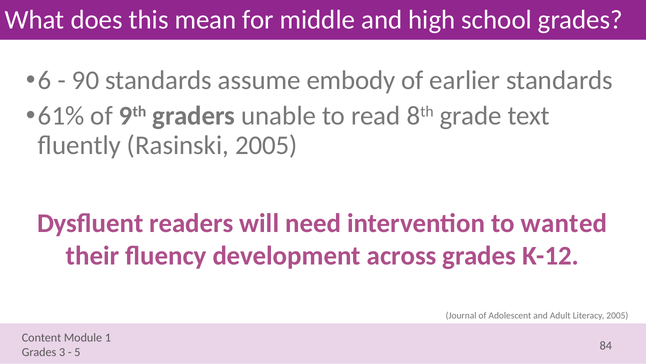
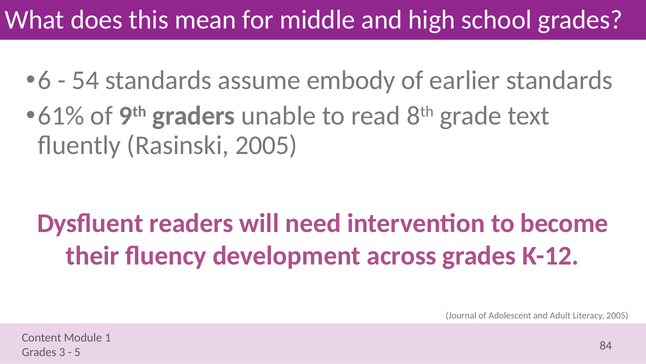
90: 90 -> 54 (86, 80)
wanted: wanted -> become (564, 223)
